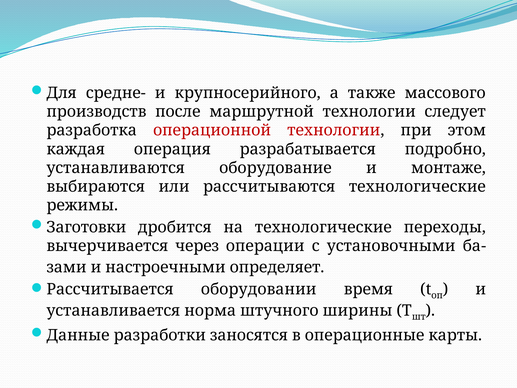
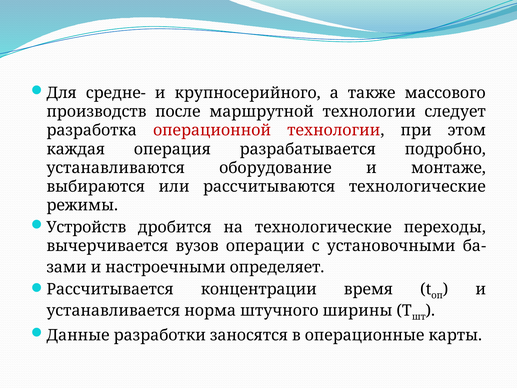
Заготовки: Заготовки -> Устройств (86, 227)
через: через -> вузов (197, 246)
оборудовании: оборудовании -> концентрации (259, 289)
